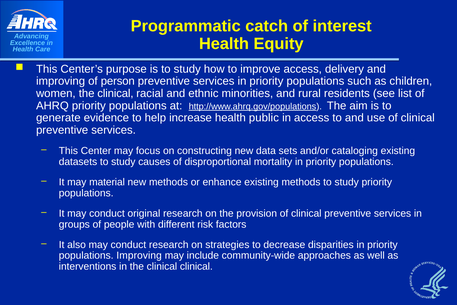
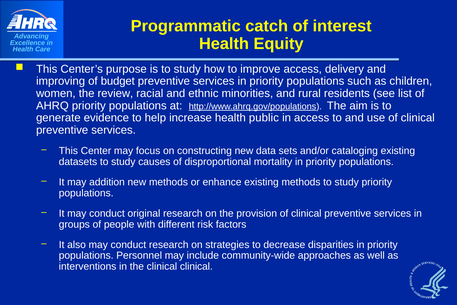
person: person -> budget (118, 81)
women the clinical: clinical -> review (115, 93)
material: material -> addition (107, 182)
populations Improving: Improving -> Personnel (139, 255)
